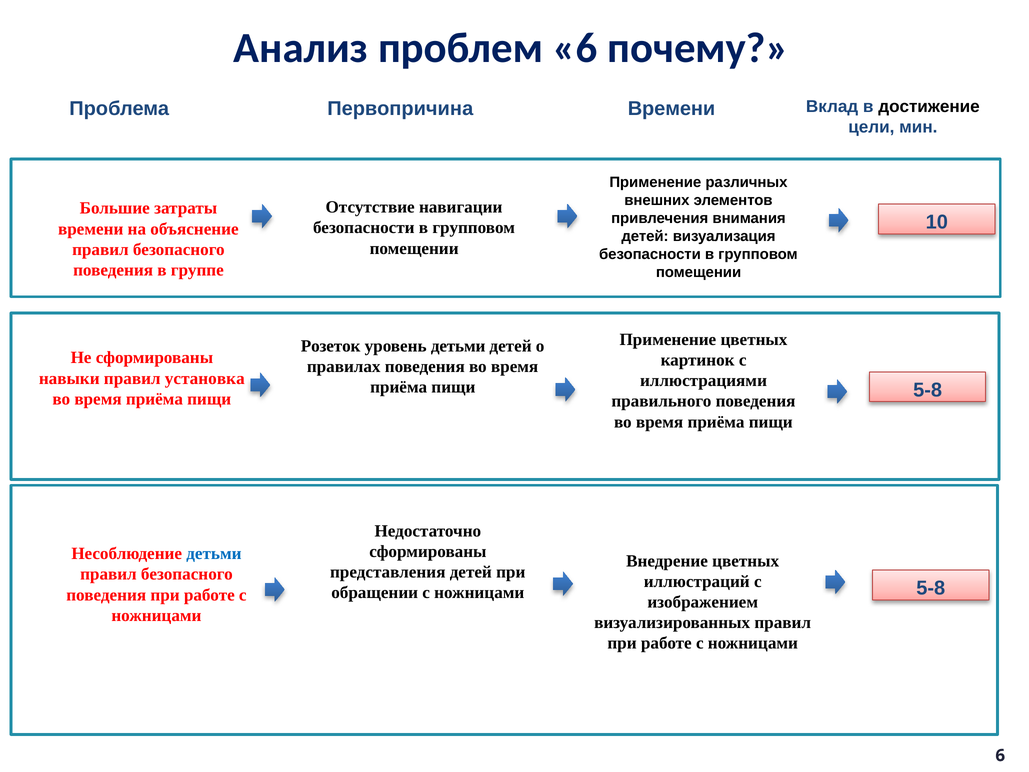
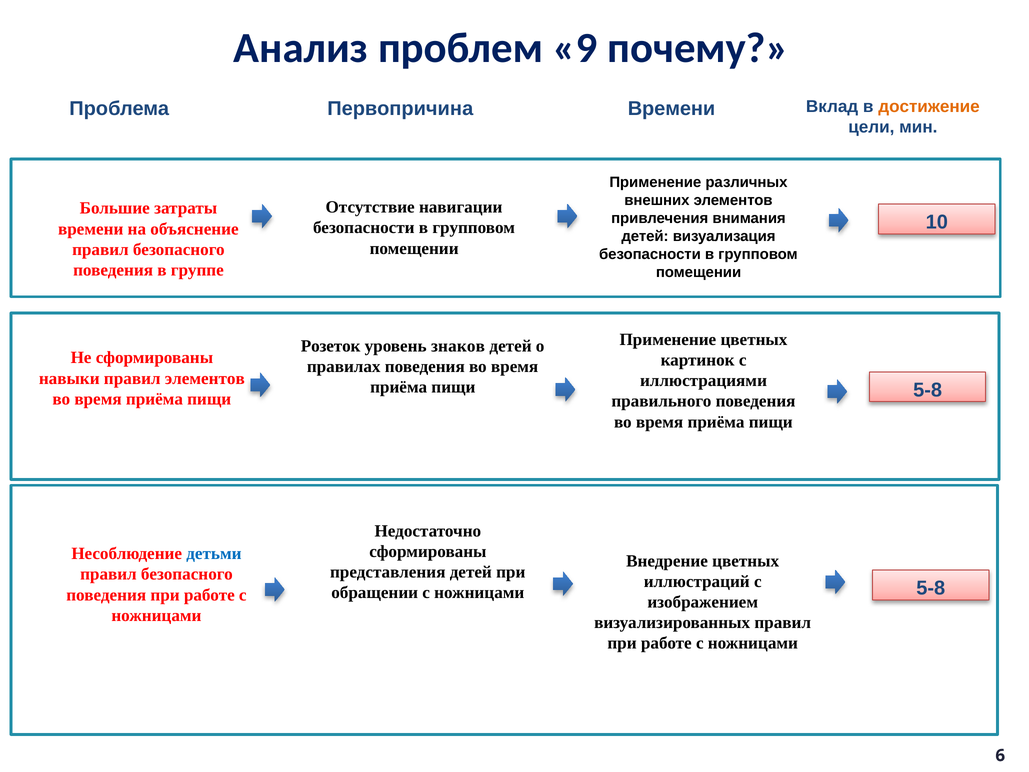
проблем 6: 6 -> 9 (575, 48)
достижение colour: black -> orange (929, 106)
уровень детьми: детьми -> знаков (458, 346)
правил установка: установка -> элементов (205, 378)
